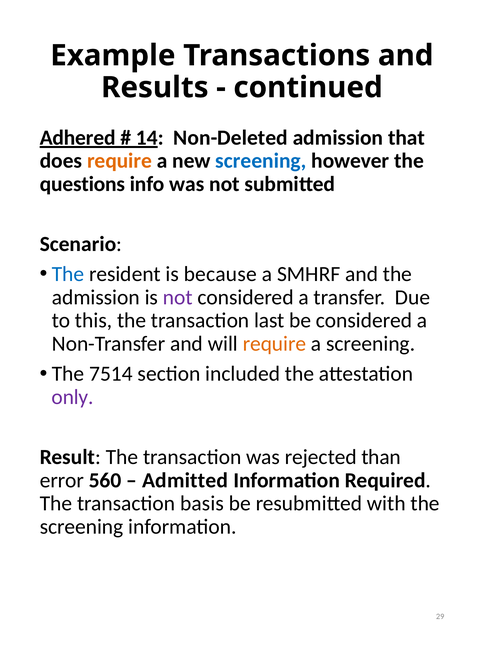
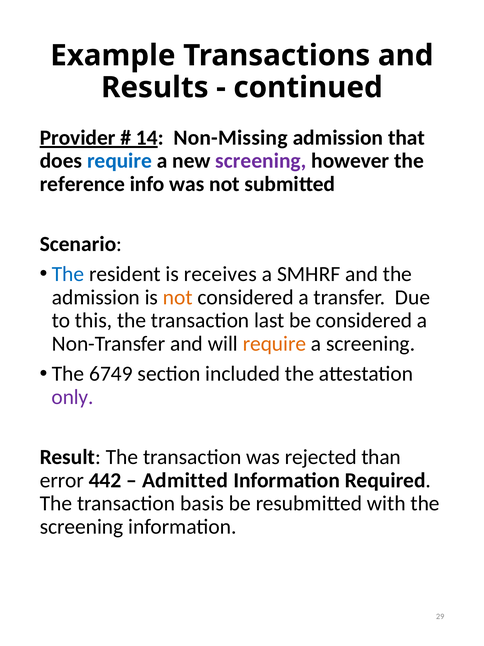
Adhered: Adhered -> Provider (78, 137)
Non-Deleted: Non-Deleted -> Non-Missing (230, 137)
require colour: orange -> blue (119, 161)
screening colour: blue -> purple (261, 161)
questions: questions -> reference (82, 184)
because: because -> receives (220, 274)
not colour: purple -> orange (178, 297)
7514: 7514 -> 6749 (111, 373)
560: 560 -> 442 (105, 480)
